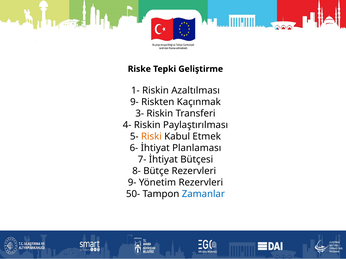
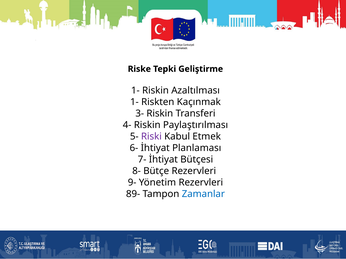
9-: 9- -> 1- (134, 102)
Riski colour: orange -> purple (151, 137)
50-: 50- -> 89- (133, 194)
